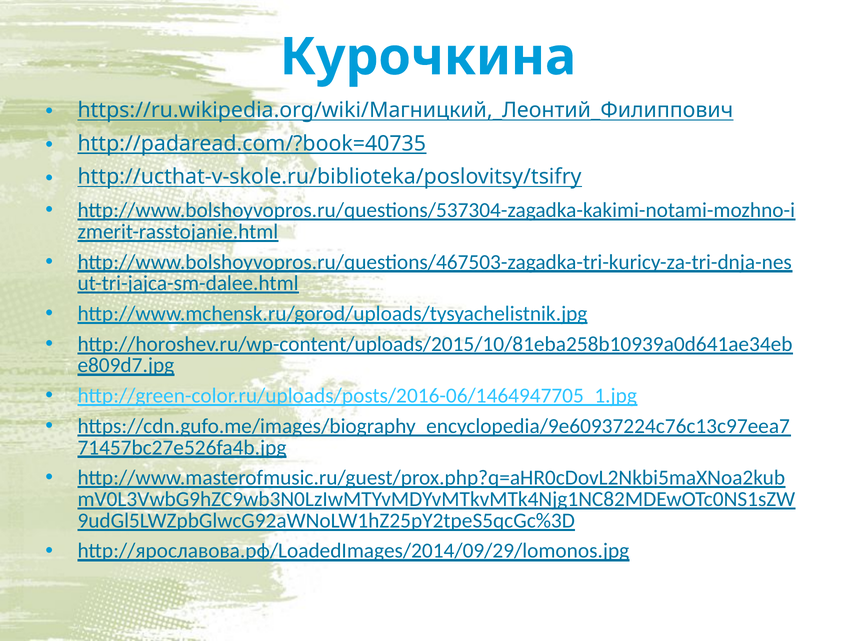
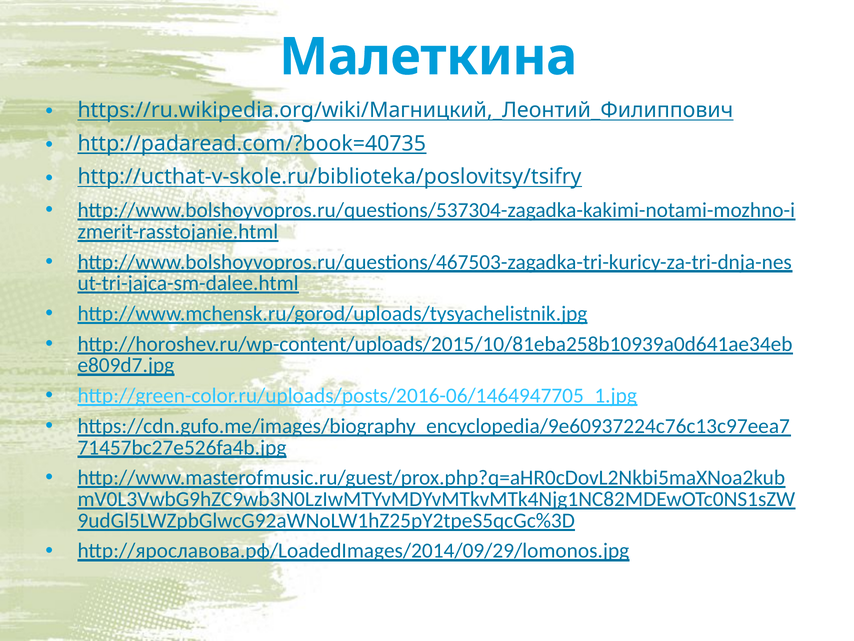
Курочкина: Курочкина -> Малеткина (428, 57)
